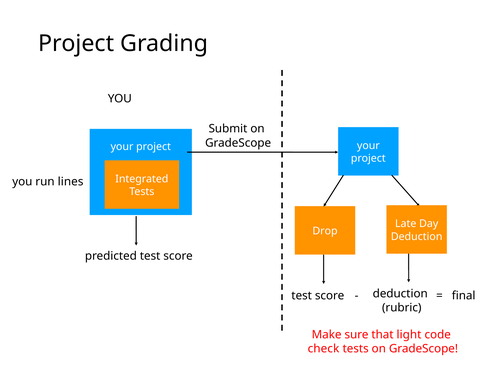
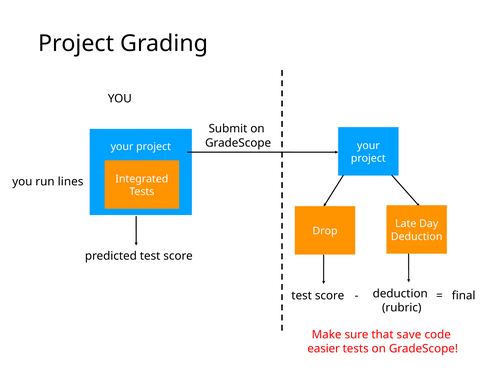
light: light -> save (409, 334)
check: check -> easier (324, 349)
